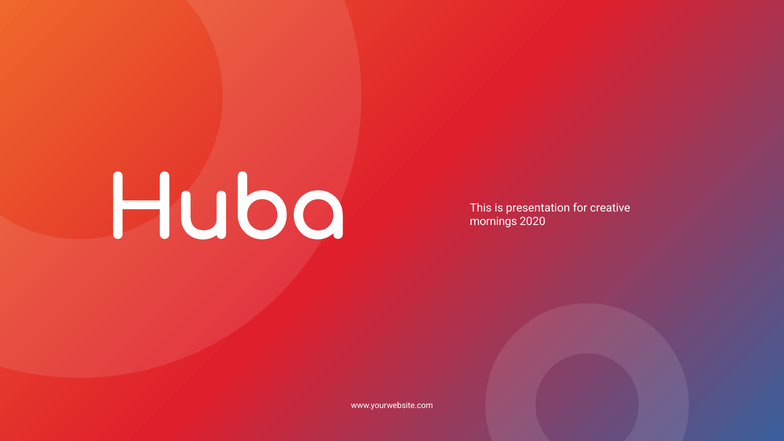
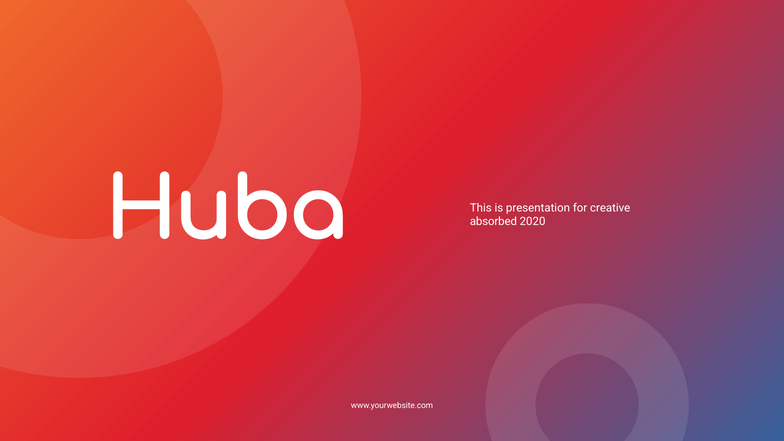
mornings: mornings -> absorbed (493, 222)
